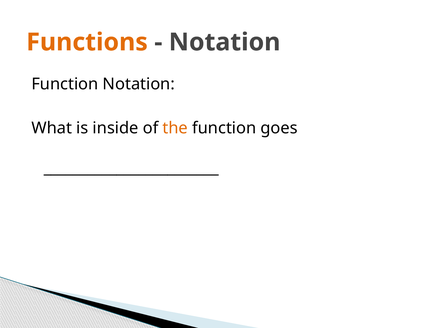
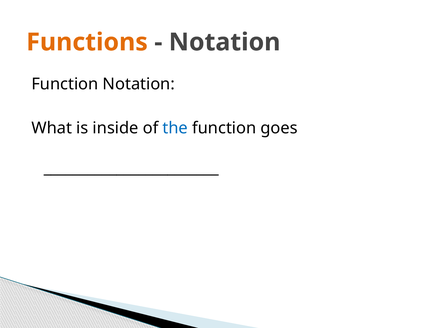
the colour: orange -> blue (175, 128)
